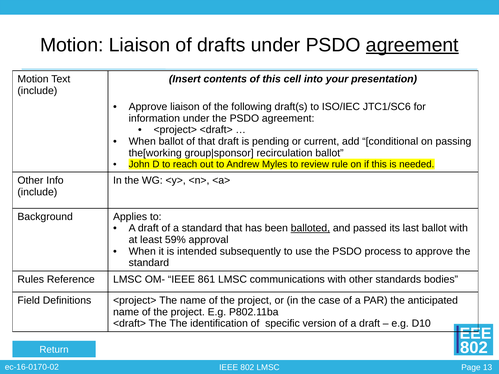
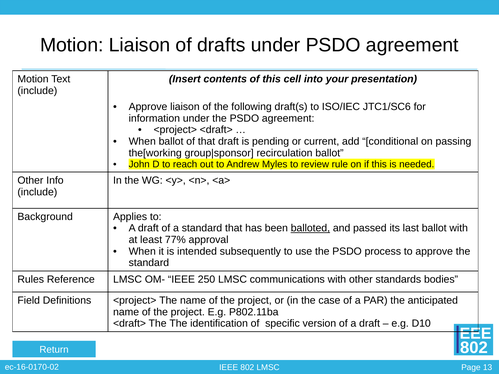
agreement underline: present -> none (412, 45)
59%: 59% -> 77% (175, 240)
861: 861 -> 250 (206, 280)
